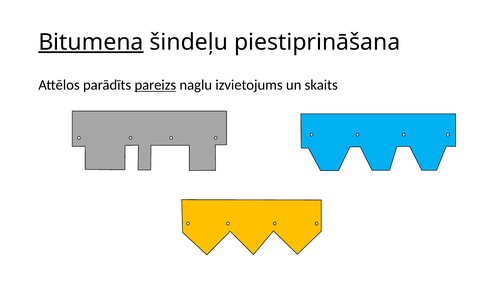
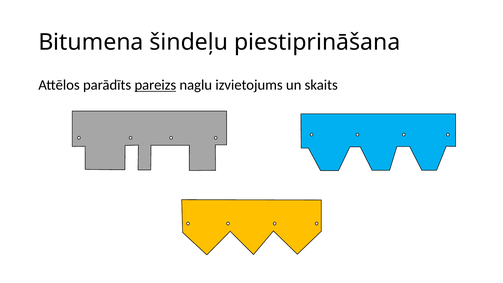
Bitumena underline: present -> none (91, 42)
